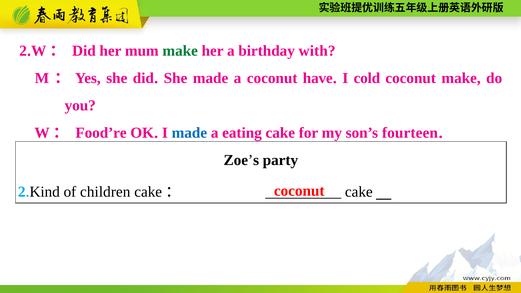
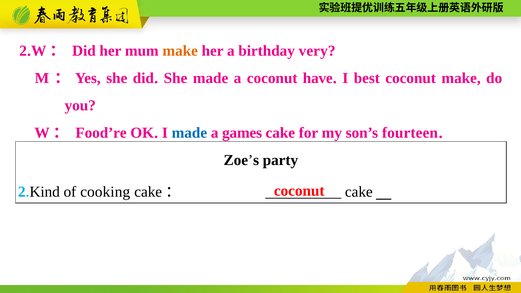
make colour: green -> orange (180, 51)
with: with -> very (317, 51)
cold: cold -> best (367, 78)
eating: eating -> games (242, 133)
children: children -> cooking (105, 192)
